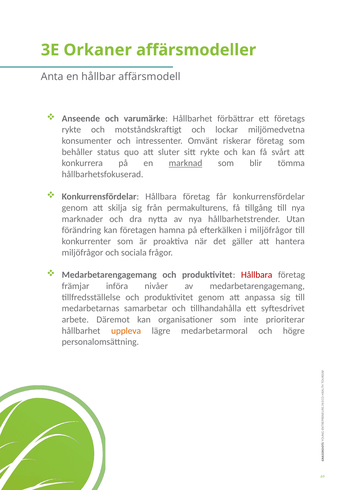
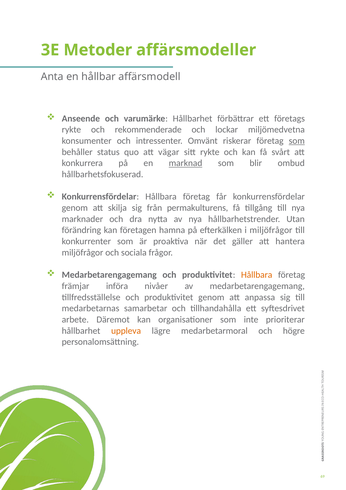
Orkaner: Orkaner -> Metoder (98, 50)
motståndskraftigt: motståndskraftigt -> rekommenderade (148, 129)
som underline: none -> present (297, 141)
sluter: sluter -> vägar (169, 152)
tömma: tömma -> ombud (291, 163)
Hållbara colour: red -> orange (257, 274)
